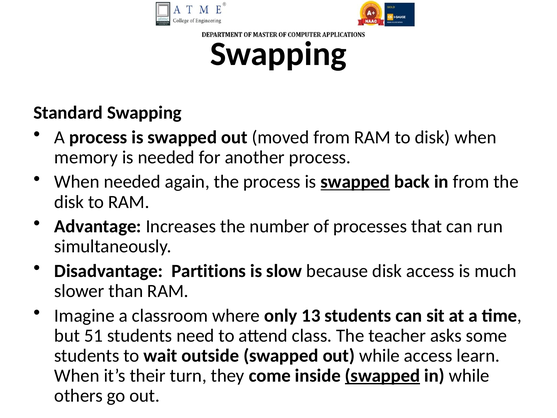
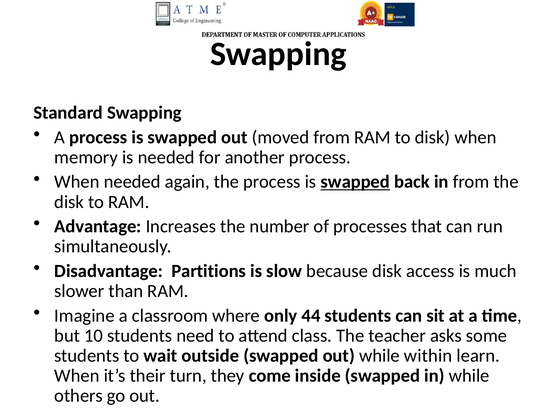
13: 13 -> 44 (311, 315)
51: 51 -> 10 (94, 335)
while access: access -> within (428, 355)
swapped underline: present -> none (382, 375)
